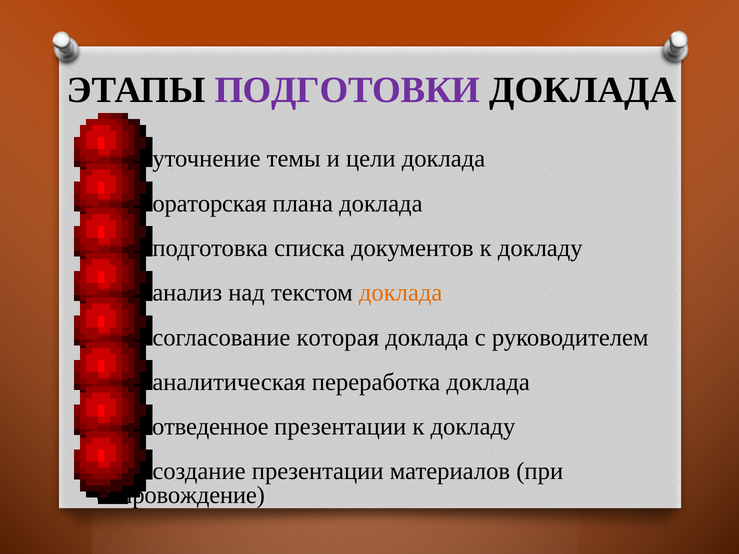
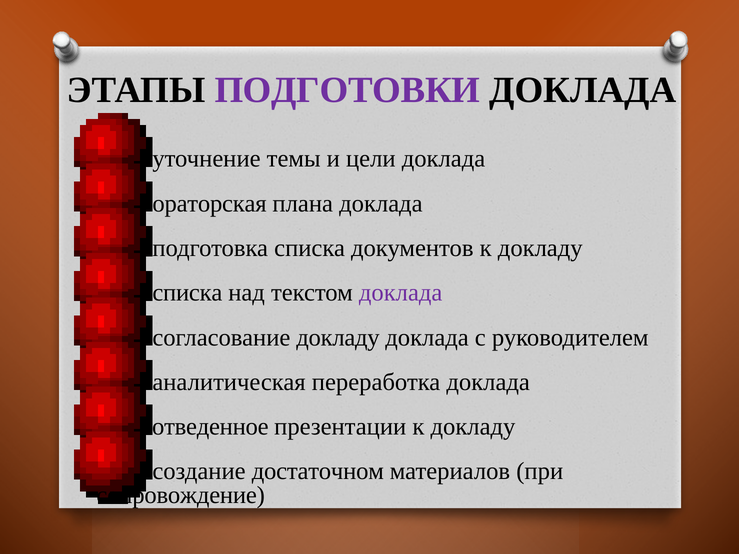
анализ: анализ -> списка (187, 293)
доклада colour: orange -> purple (401, 293)
согласование которая: которая -> докладу (338, 338)
создание презентации: презентации -> достаточном (318, 472)
